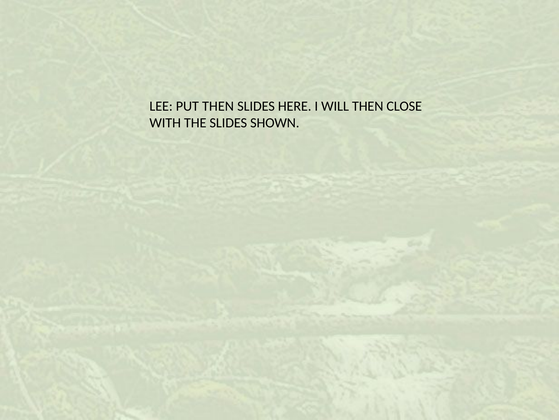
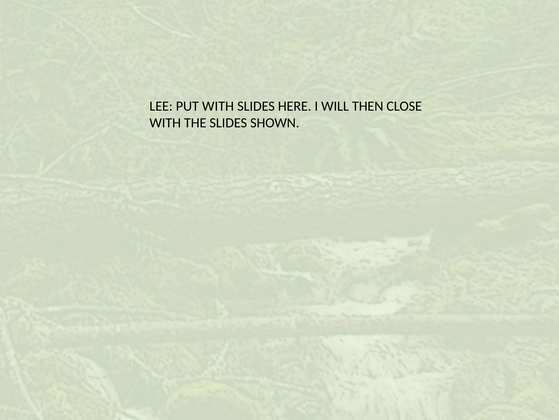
PUT THEN: THEN -> WITH (218, 106)
